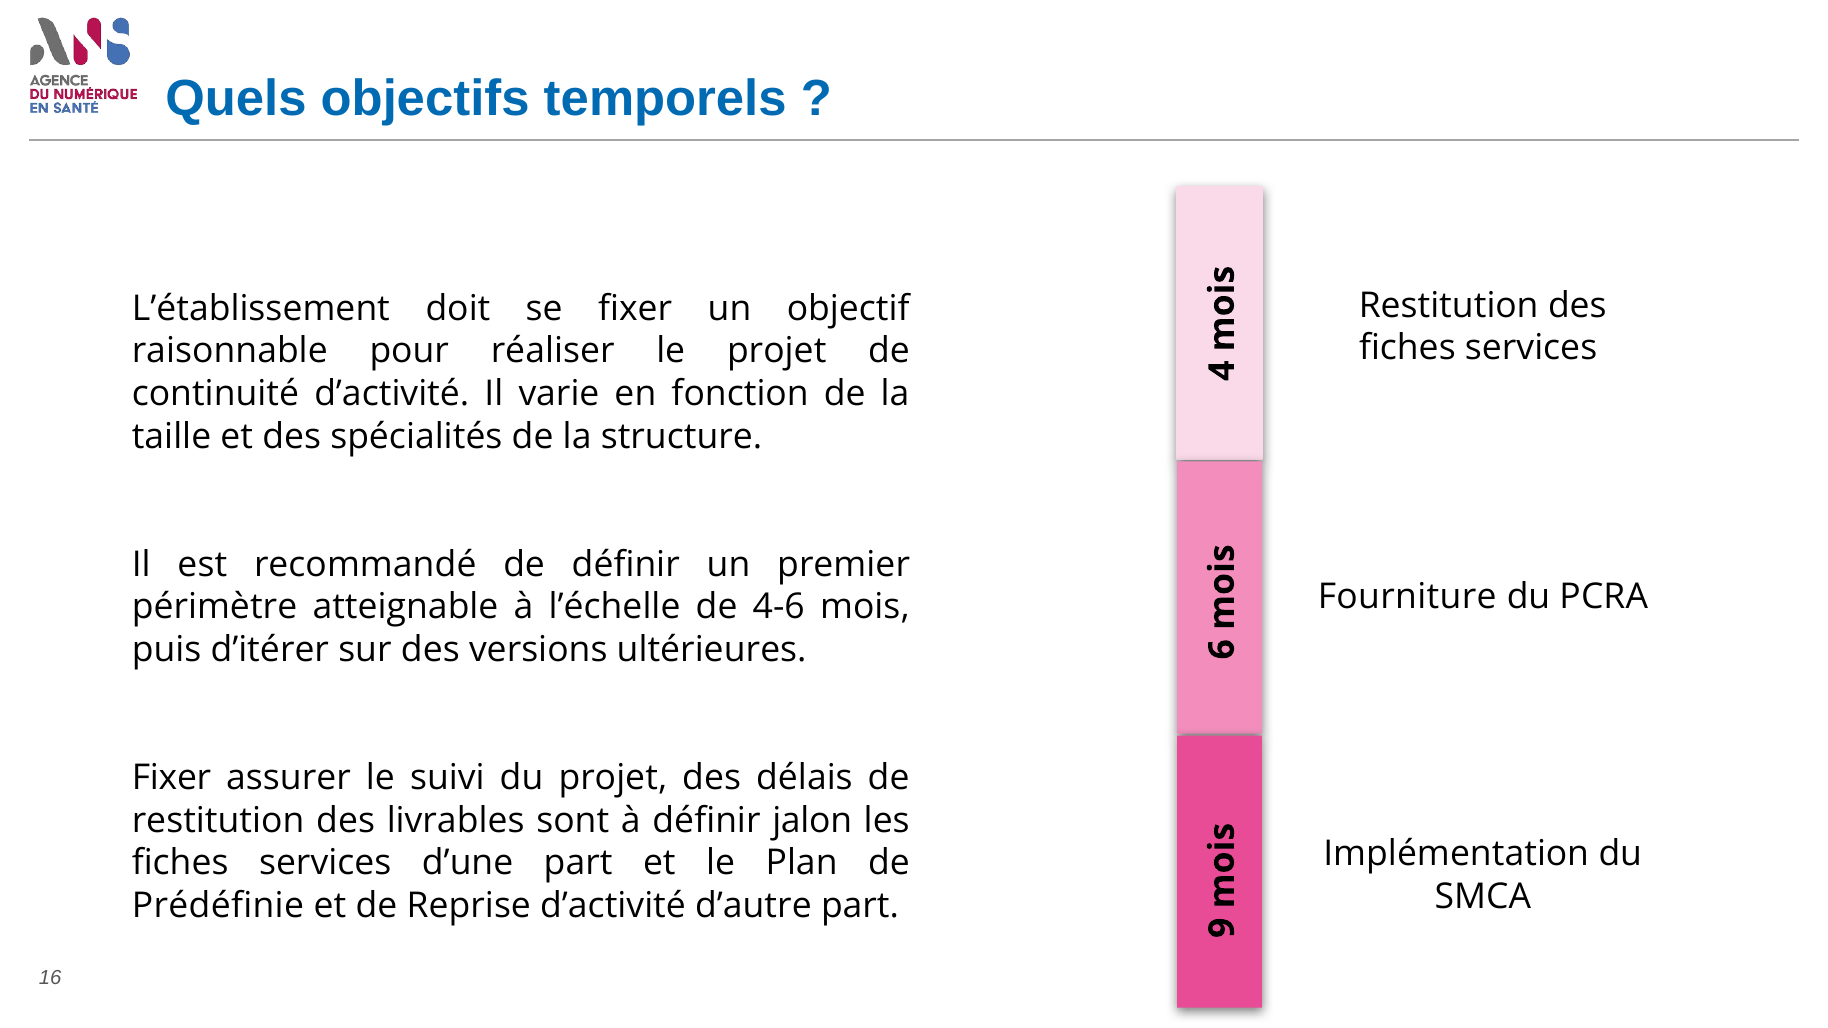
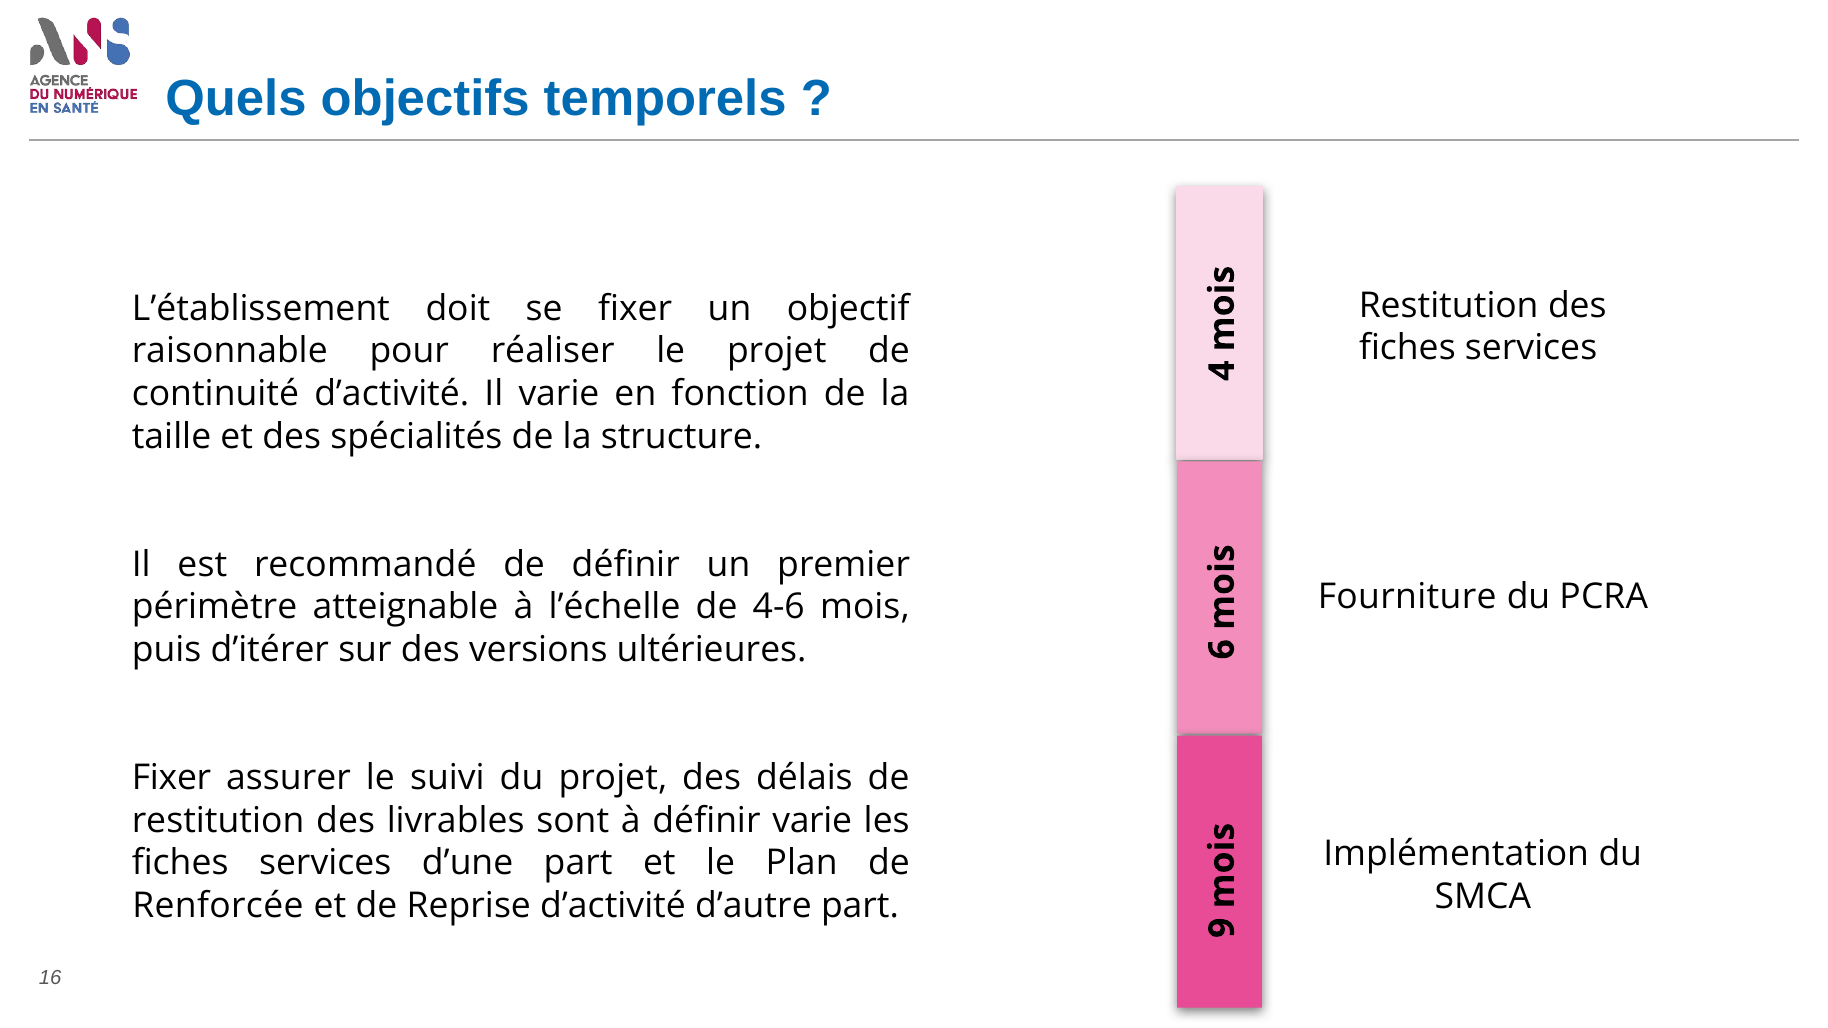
définir jalon: jalon -> varie (812, 821)
Prédéfinie: Prédéfinie -> Renforcée (218, 906)
